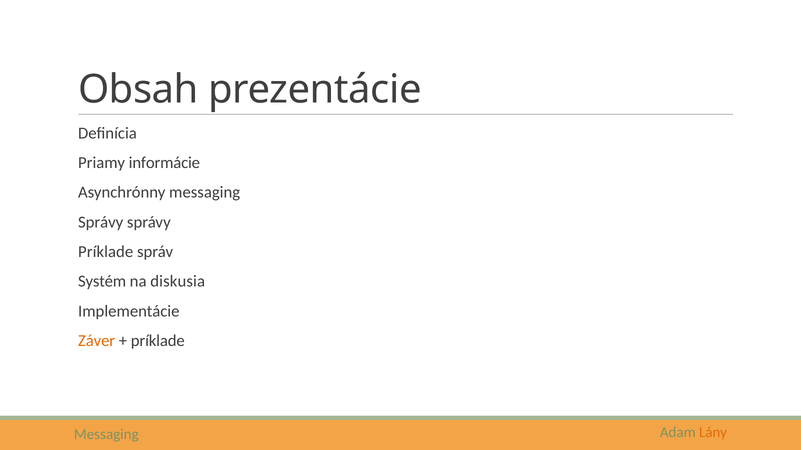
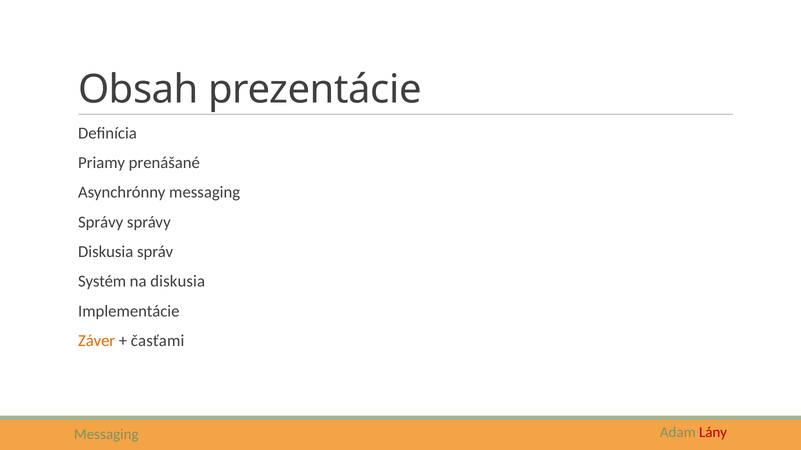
informácie: informácie -> prenášané (164, 163)
Príklade: Príklade -> Diskusia (106, 252)
príklade: príklade -> časťami (158, 341)
Lány colour: orange -> red (713, 433)
